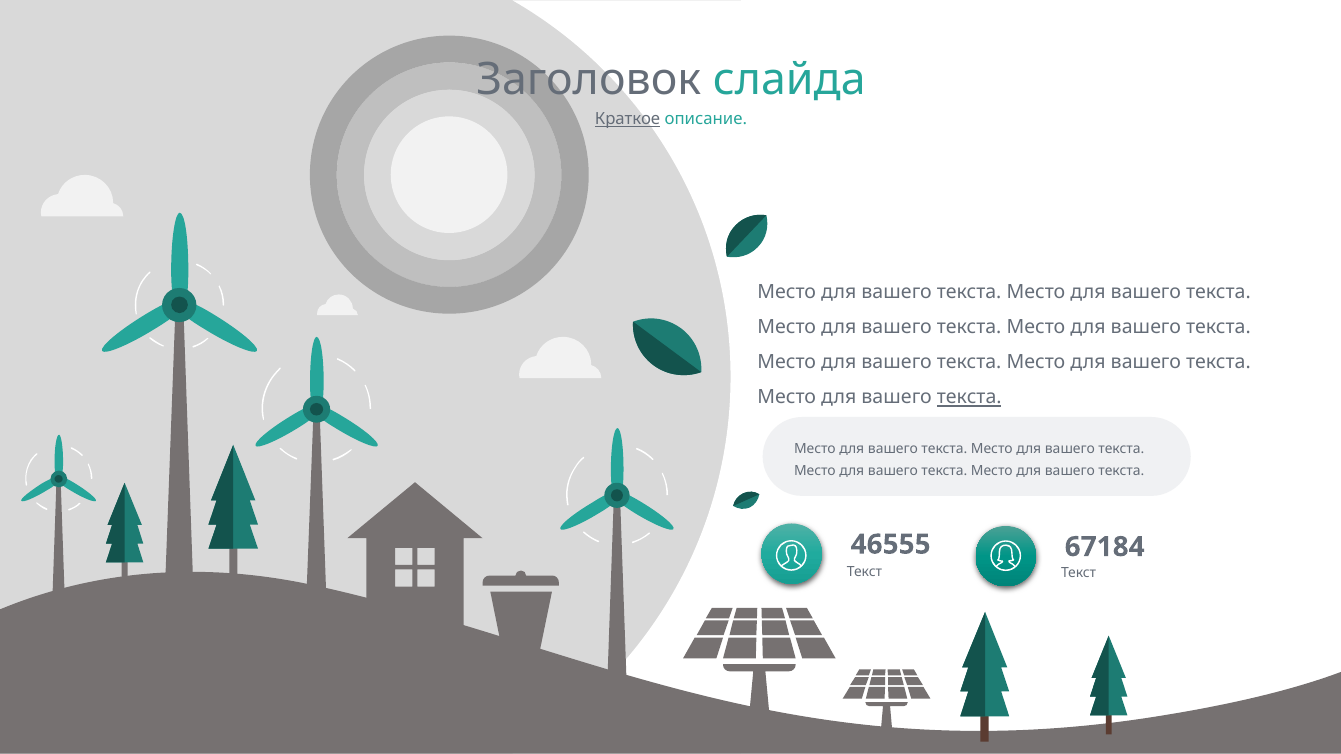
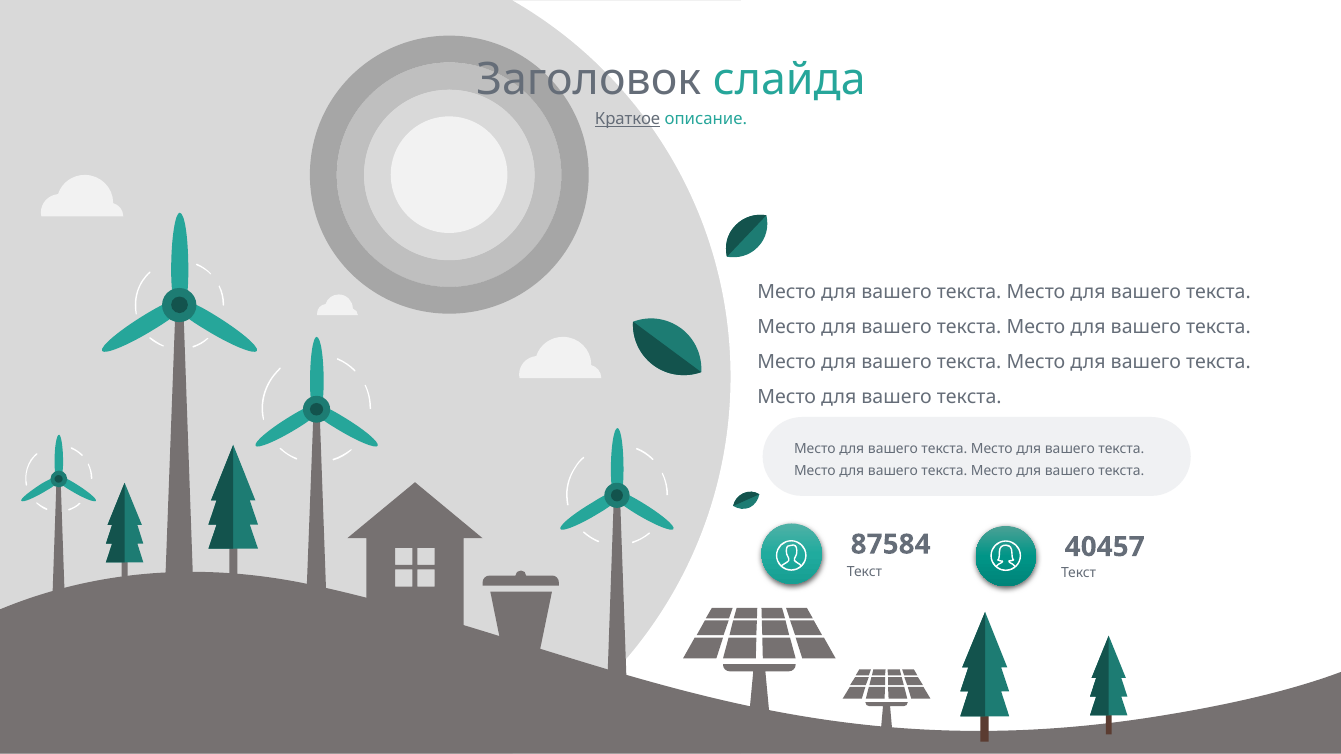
текста underline: present -> none (969, 398)
46555: 46555 -> 87584 (891, 545)
67184: 67184 -> 40457 (1105, 547)
